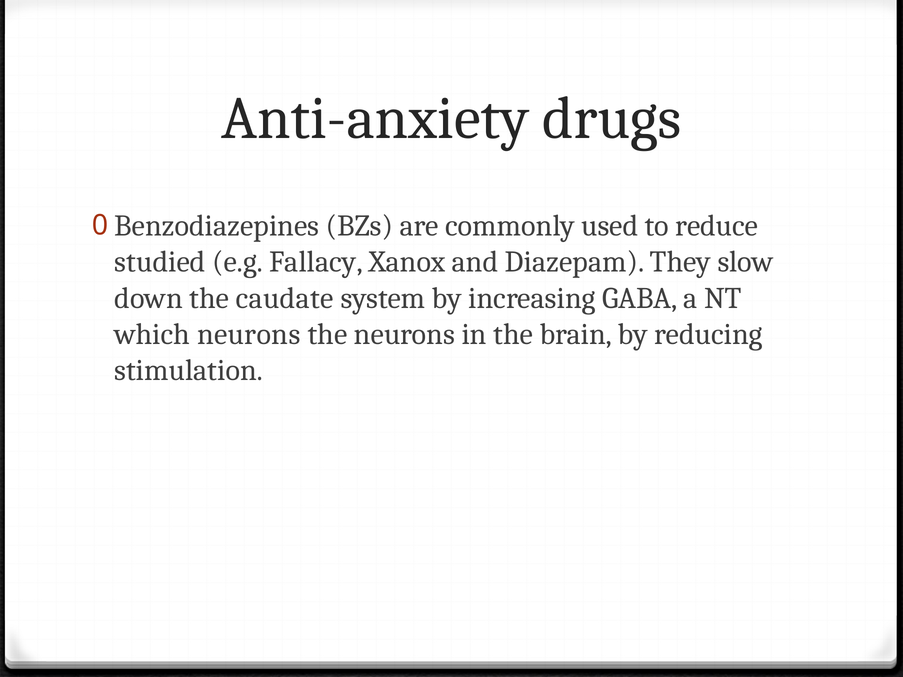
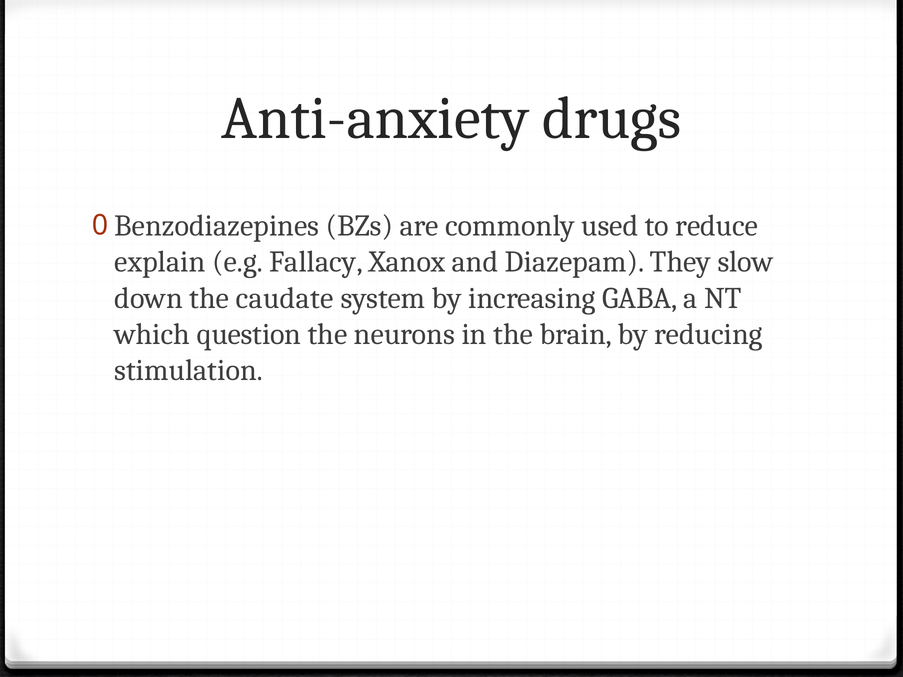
studied: studied -> explain (160, 262)
which neurons: neurons -> question (249, 334)
